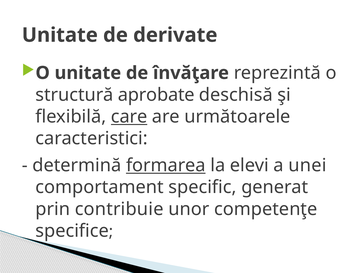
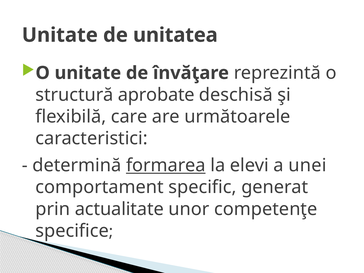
derivate: derivate -> unitatea (175, 35)
care underline: present -> none (129, 117)
contribuie: contribuie -> actualitate (119, 209)
